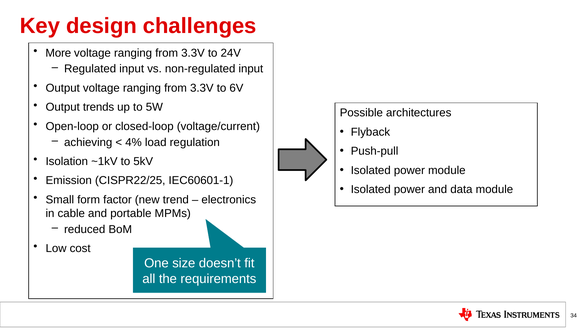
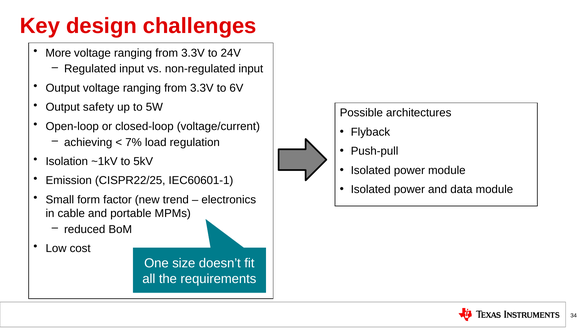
trends: trends -> safety (98, 107)
4%: 4% -> 7% (134, 142)
